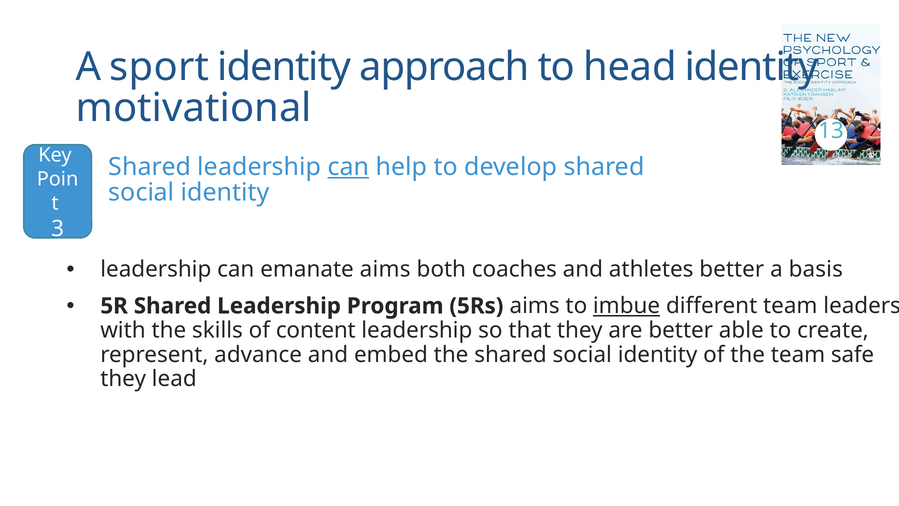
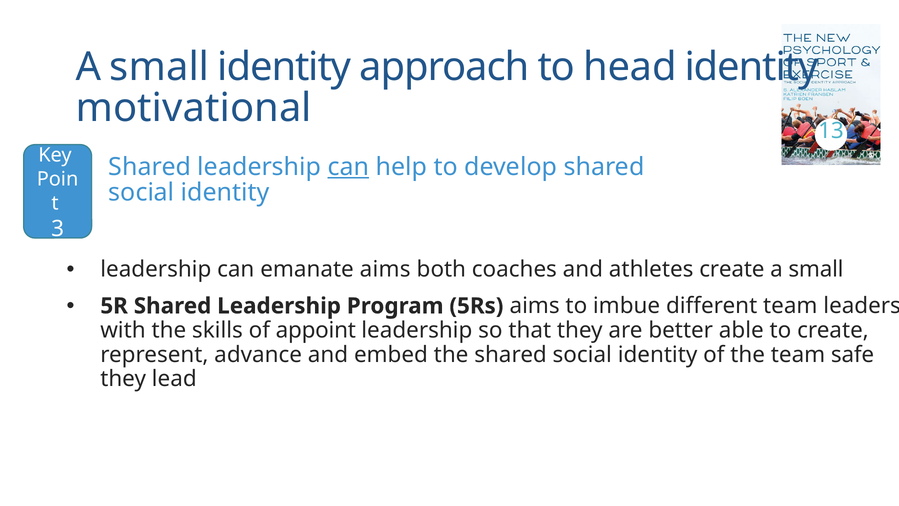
sport: sport -> small (159, 67)
athletes better: better -> create (732, 269)
basis: basis -> small (816, 269)
imbue underline: present -> none (627, 306)
content: content -> appoint (316, 330)
